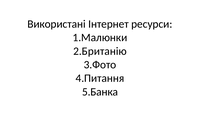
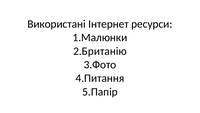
5.Банка: 5.Банка -> 5.Папір (100, 91)
